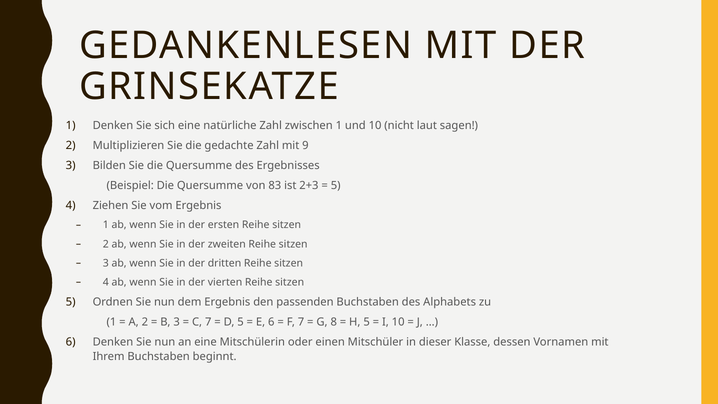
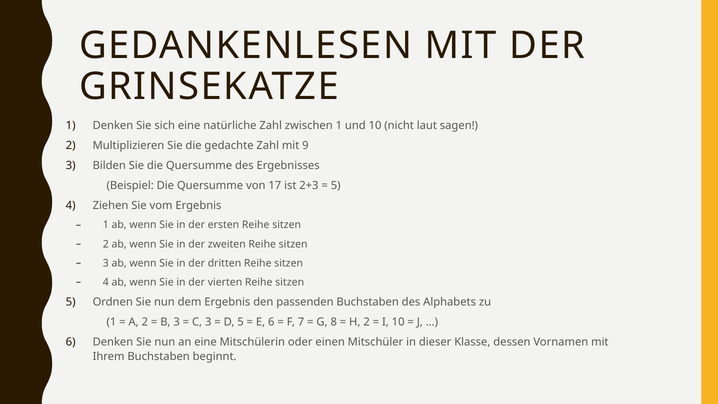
83: 83 -> 17 (275, 185)
C 7: 7 -> 3 (208, 322)
H 5: 5 -> 2 (367, 322)
